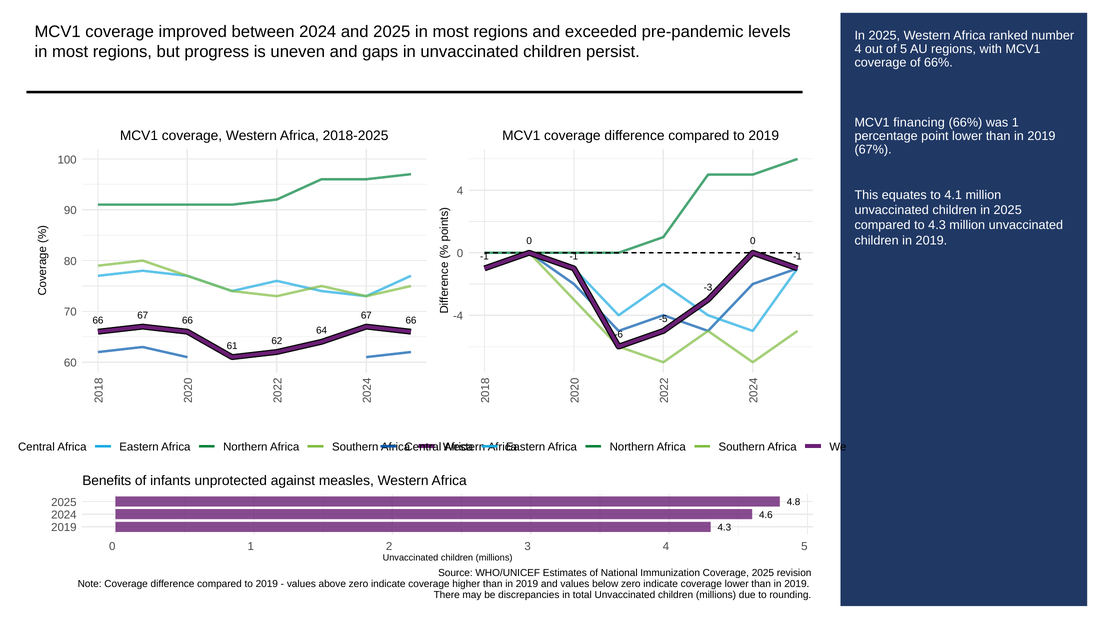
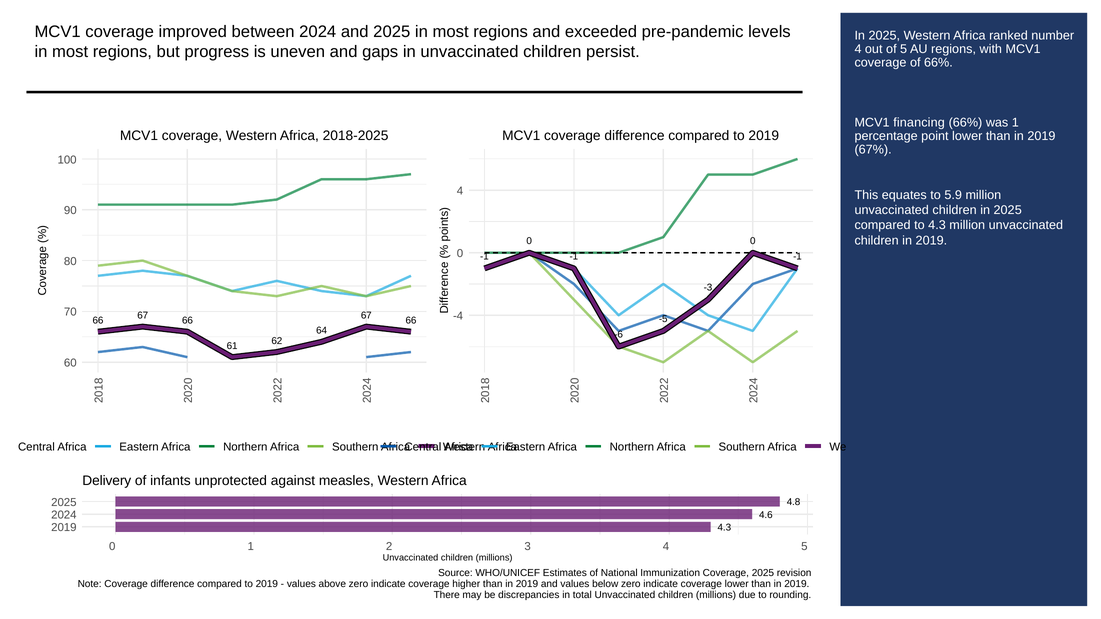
4.1: 4.1 -> 5.9 (953, 195)
Benefits: Benefits -> Delivery (107, 481)
